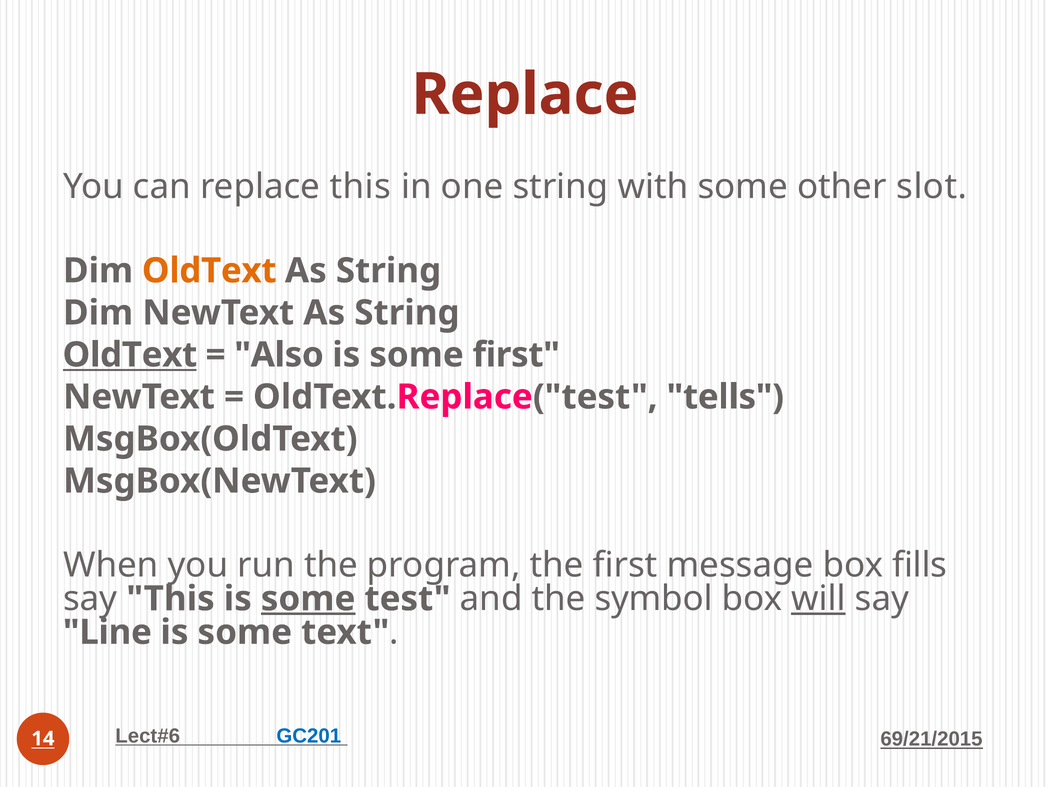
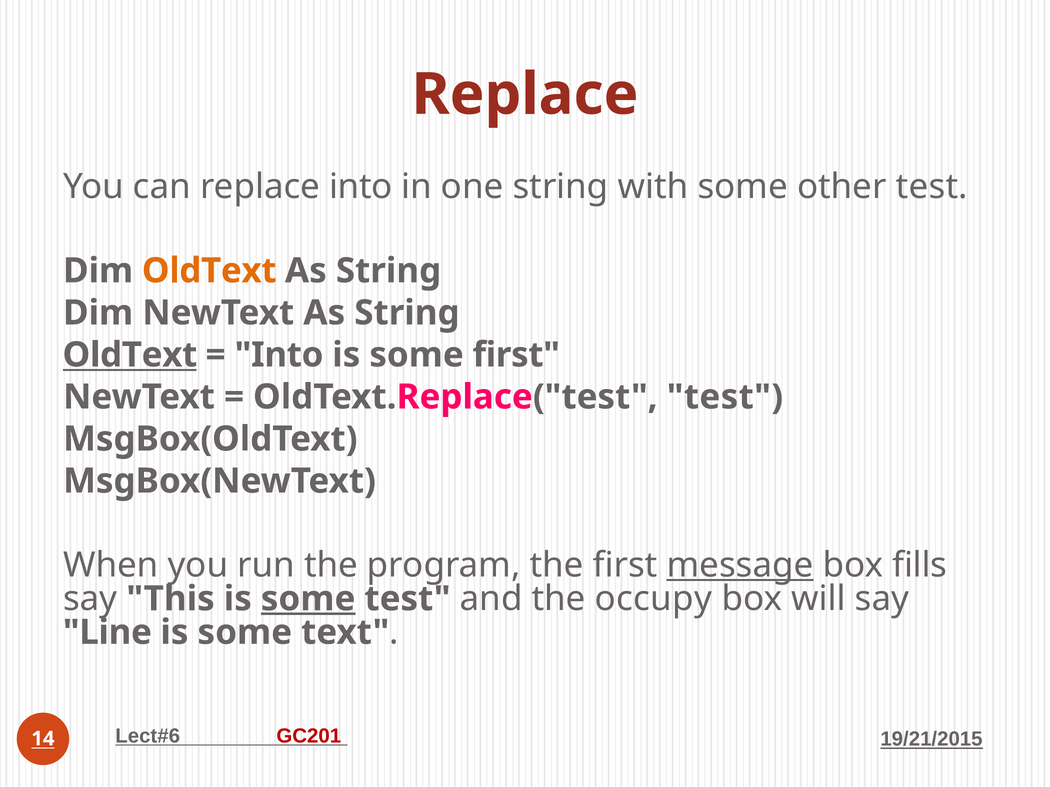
replace this: this -> into (361, 187)
other slot: slot -> test (932, 187)
Also: Also -> Into (279, 355)
OldText.Replace("test tells: tells -> test (725, 397)
message underline: none -> present (740, 565)
symbol: symbol -> occupy (653, 599)
will underline: present -> none (818, 599)
GC201 colour: blue -> red (309, 736)
69/21/2015: 69/21/2015 -> 19/21/2015 (931, 740)
